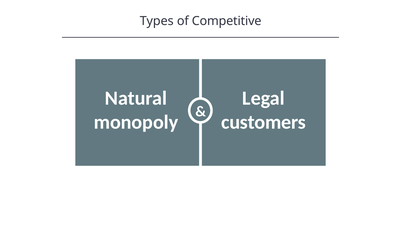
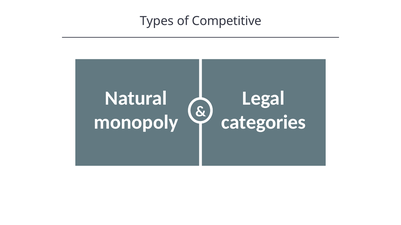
customers: customers -> categories (264, 123)
